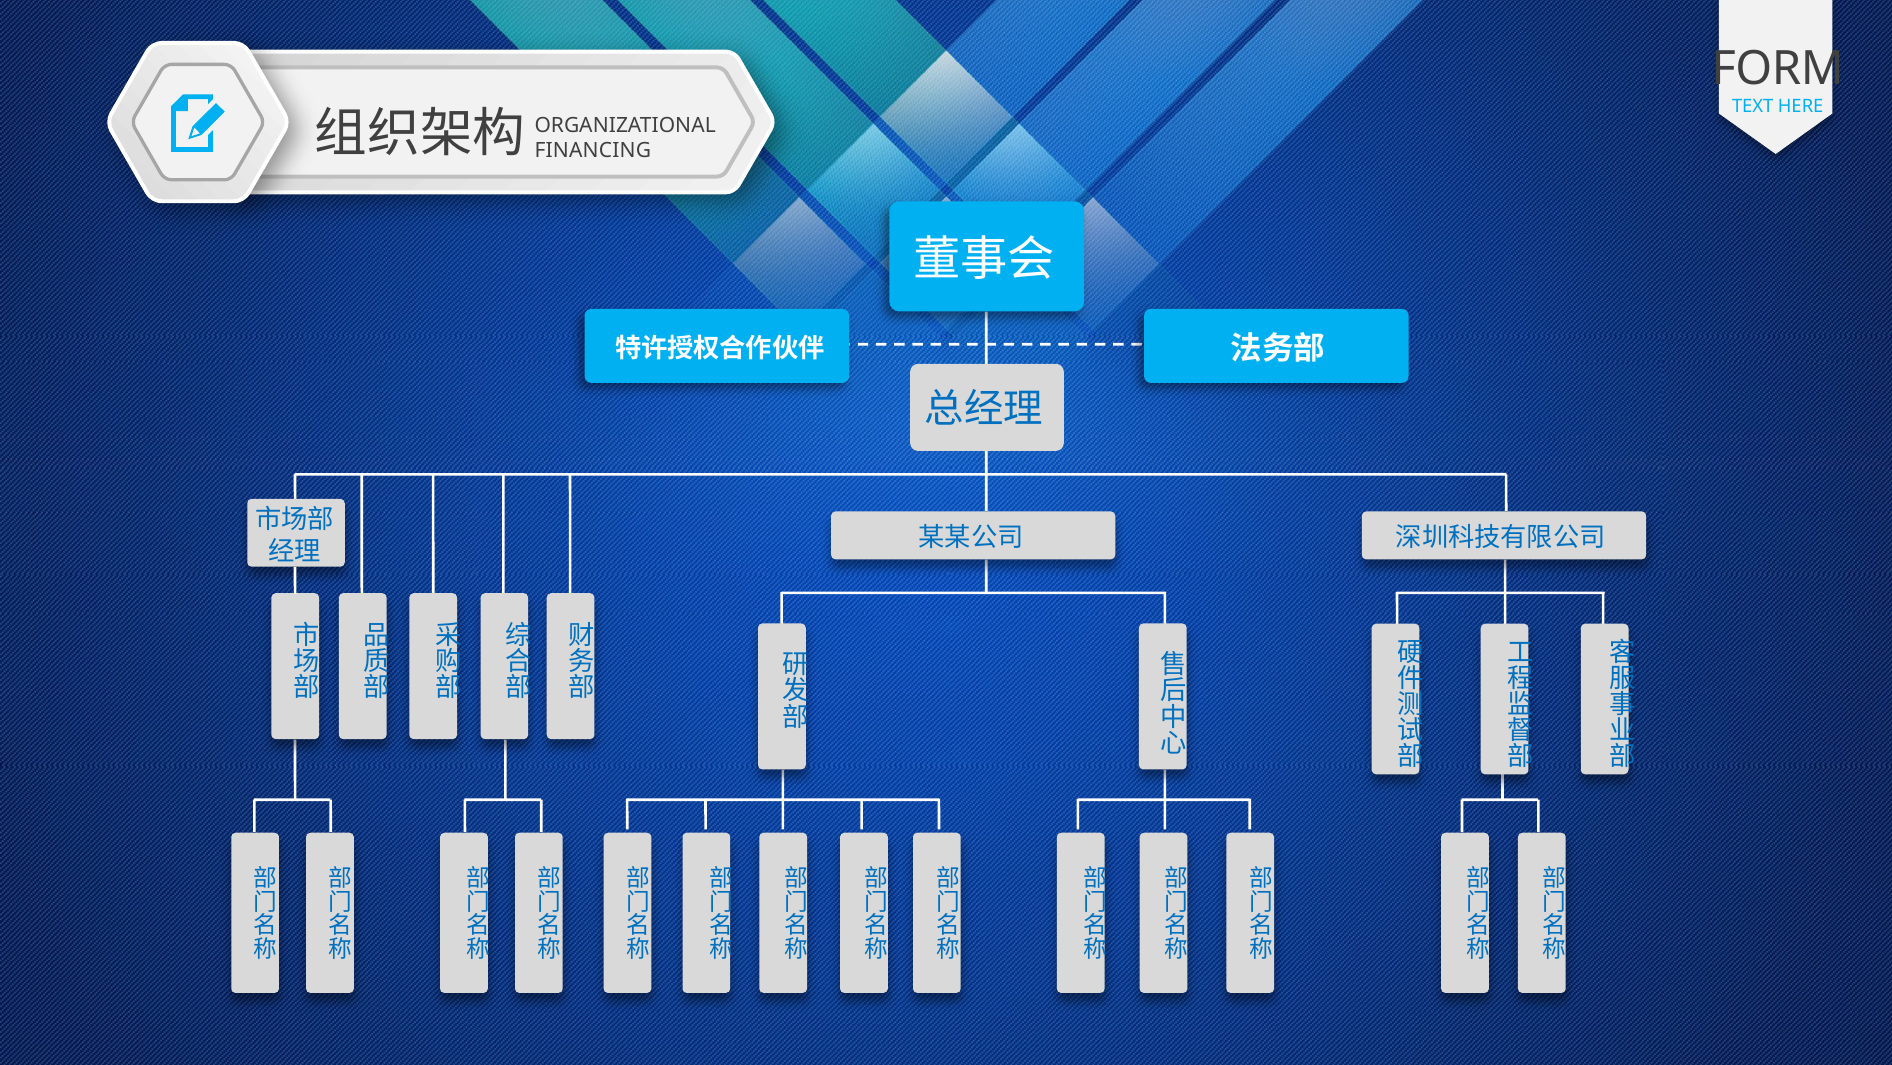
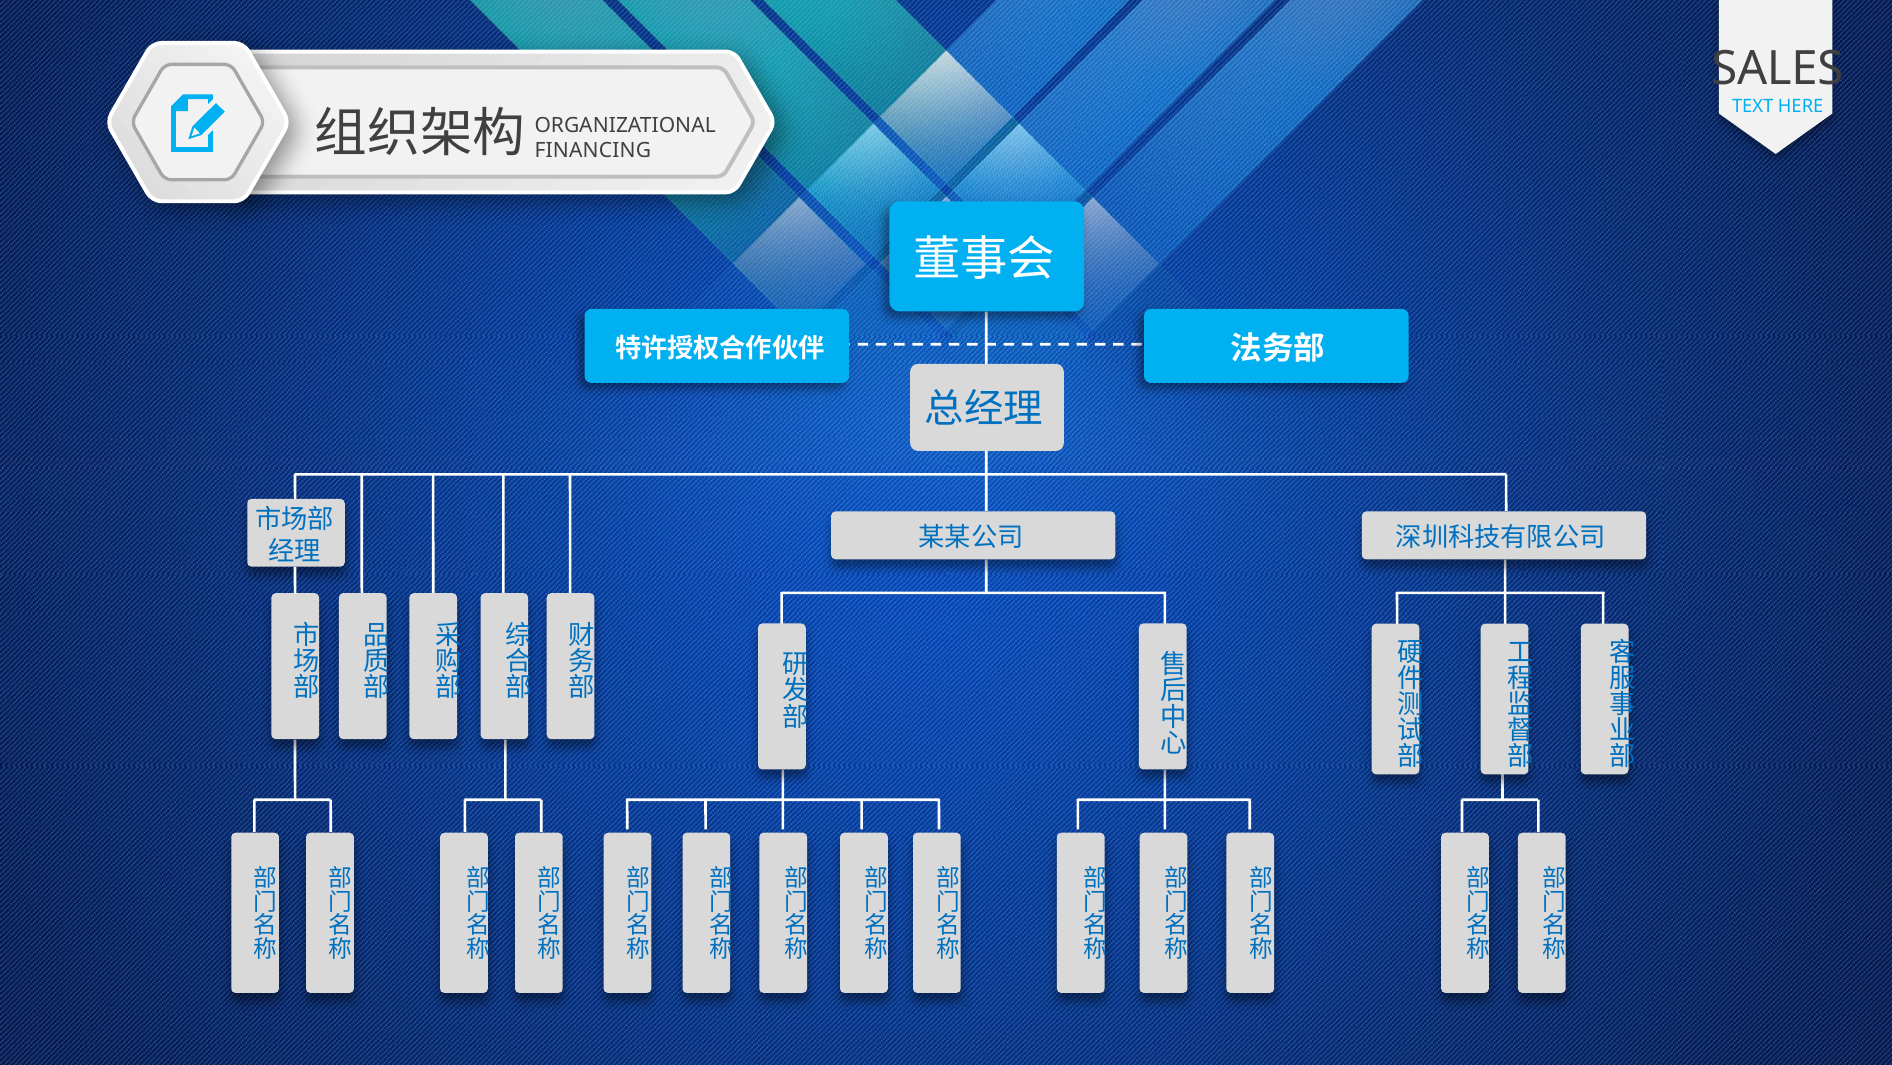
FORM: FORM -> SALES (1777, 69)
